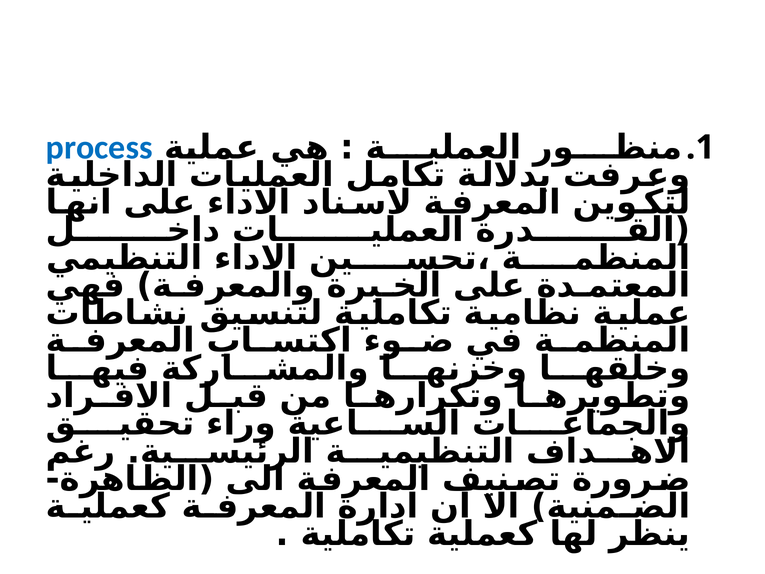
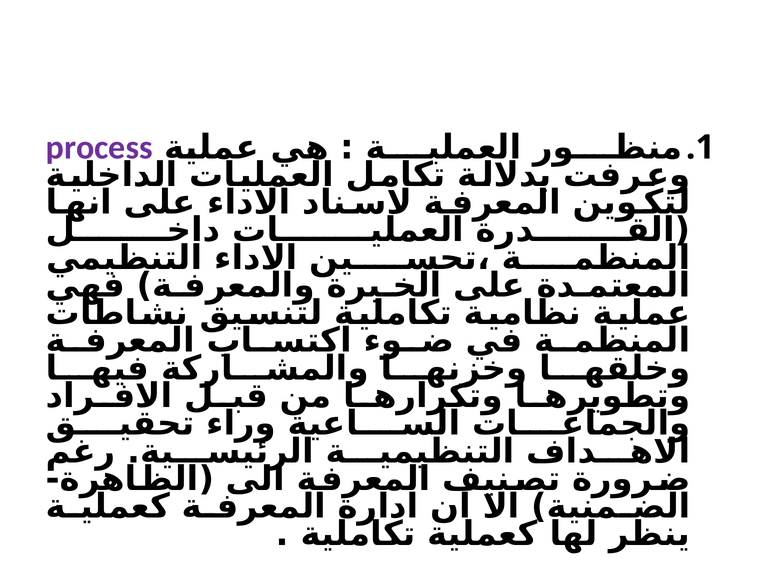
process colour: blue -> purple (99, 147)
